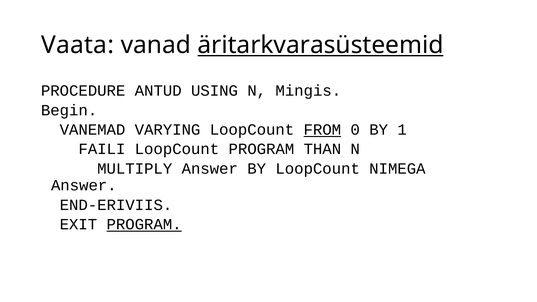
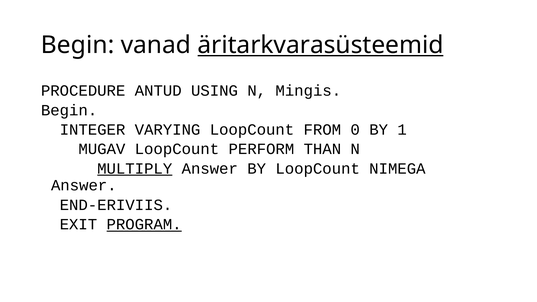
Vaata: Vaata -> Begin (78, 45)
VANEMAD: VANEMAD -> INTEGER (92, 130)
FROM underline: present -> none (322, 130)
FAILI: FAILI -> MUGAV (102, 149)
LoopCount PROGRAM: PROGRAM -> PERFORM (261, 149)
MULTIPLY underline: none -> present (135, 169)
